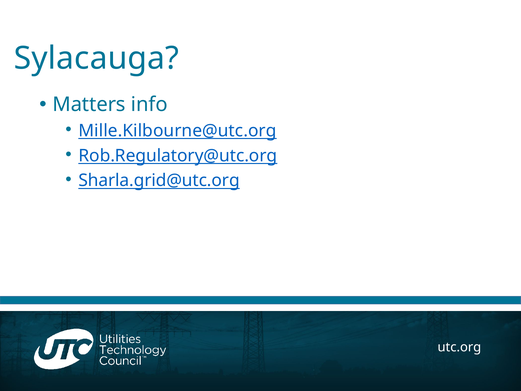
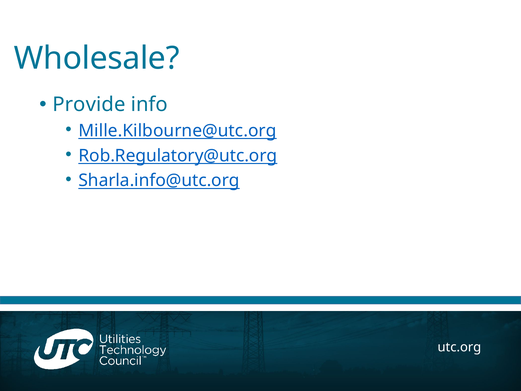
Sylacauga: Sylacauga -> Wholesale (97, 58)
Matters: Matters -> Provide (89, 105)
Sharla.grid@utc.org: Sharla.grid@utc.org -> Sharla.info@utc.org (159, 180)
